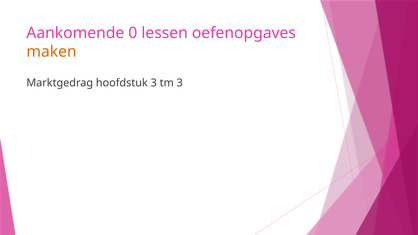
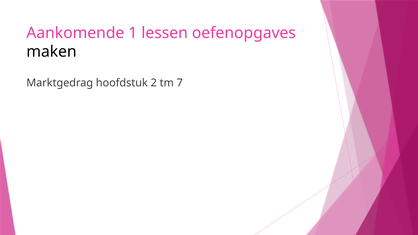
0: 0 -> 1 (133, 33)
maken colour: orange -> black (52, 52)
hoofdstuk 3: 3 -> 2 (154, 83)
tm 3: 3 -> 7 (180, 83)
